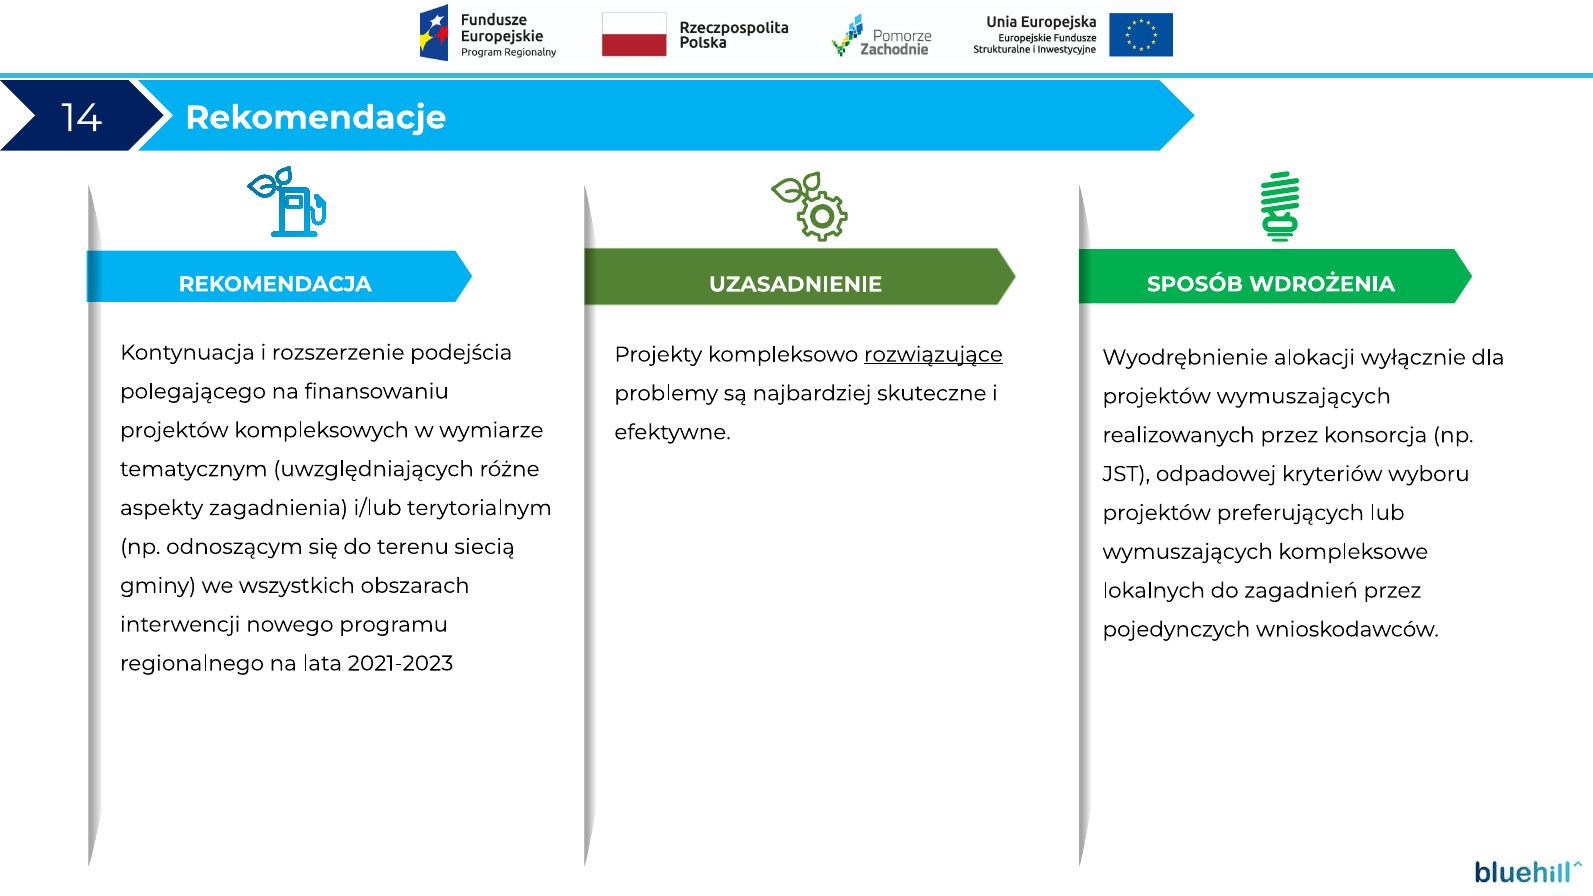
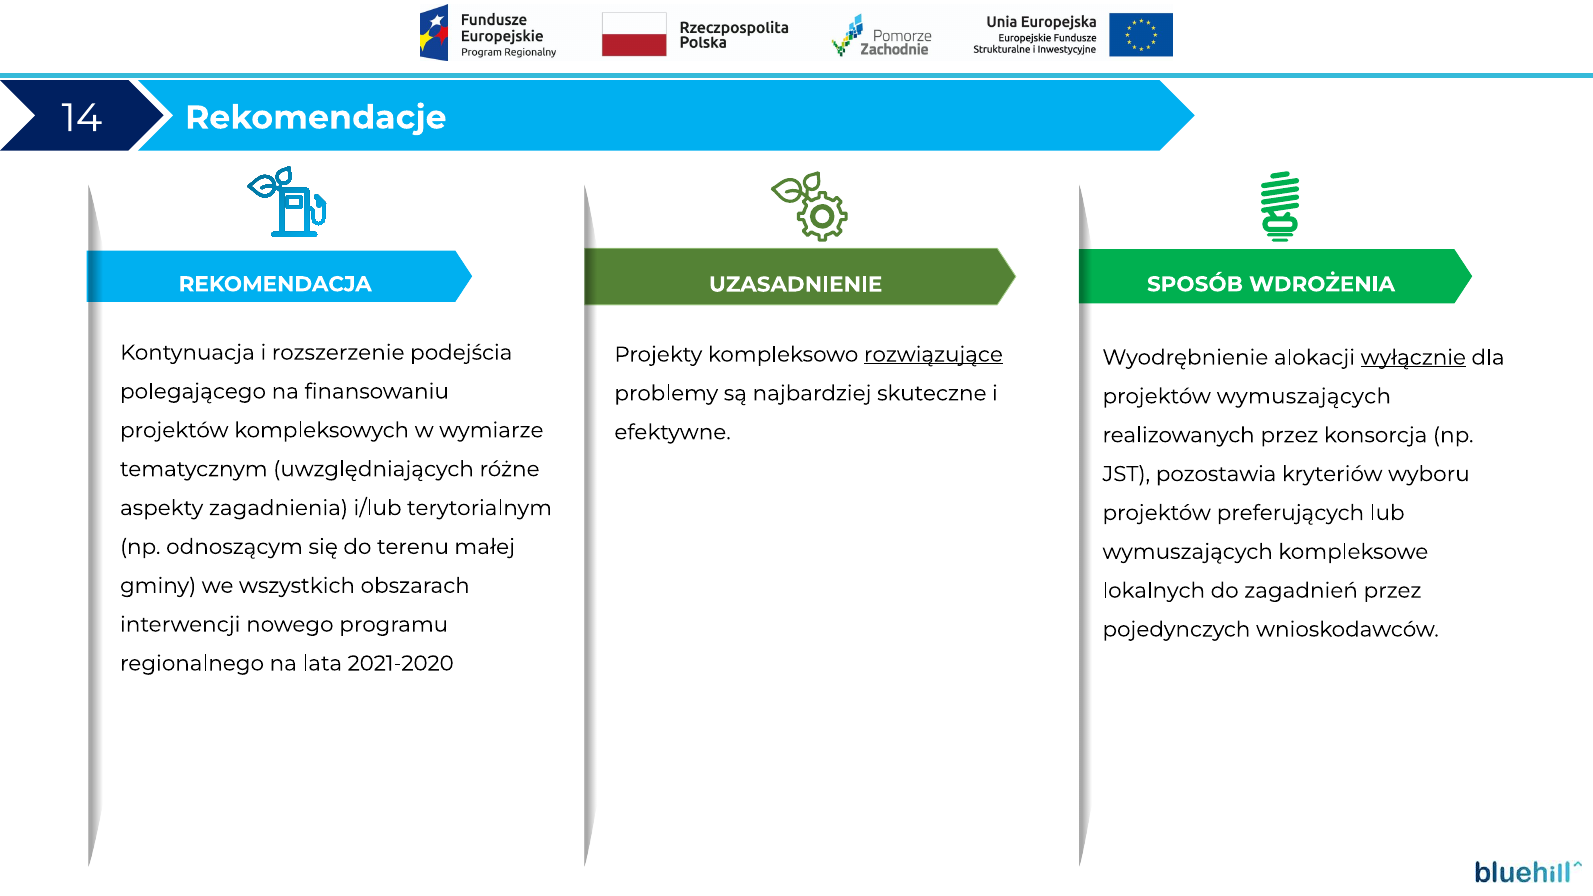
wyłącznie underline: none -> present (1413, 358)
odpadowej: odpadowej -> pozostawia (1216, 474)
siecią: siecią -> małej (485, 547)
2021-2023: 2021-2023 -> 2021-2020 (401, 663)
